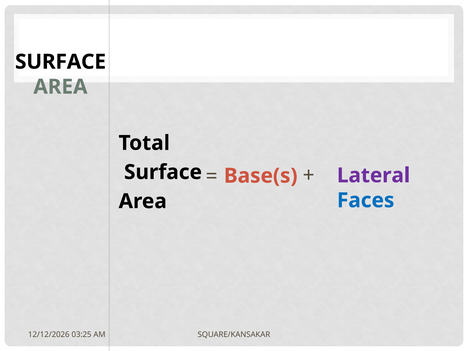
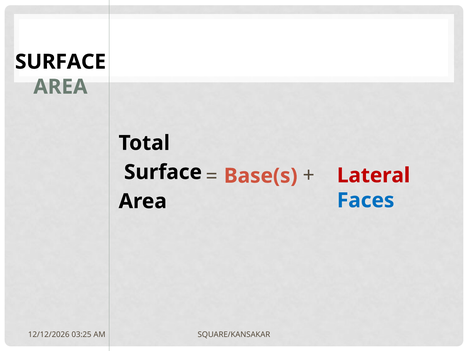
Lateral colour: purple -> red (373, 175)
